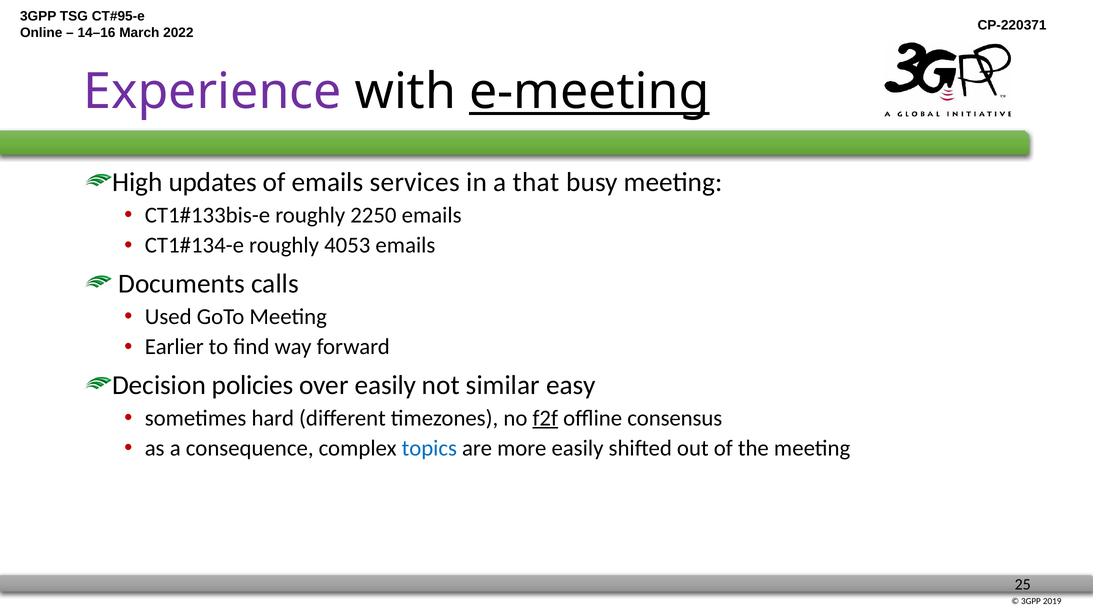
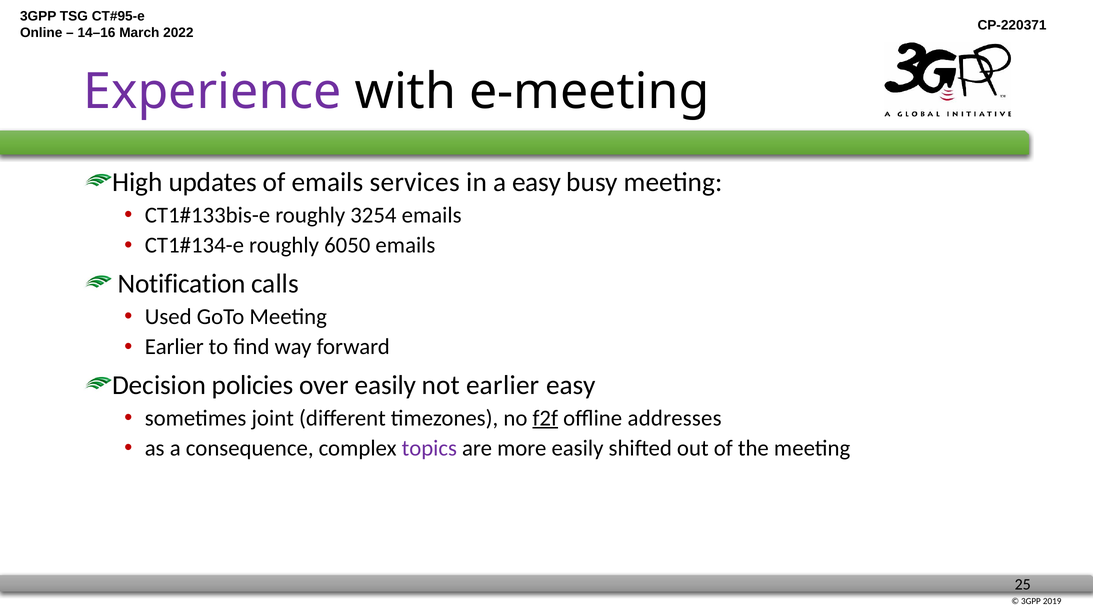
e-meeting underline: present -> none (589, 92)
a that: that -> easy (536, 182)
2250: 2250 -> 3254 (373, 215)
4053: 4053 -> 6050 (347, 245)
Documents: Documents -> Notification (182, 284)
not similar: similar -> earlier (503, 385)
hard: hard -> joint (273, 418)
consensus: consensus -> addresses (675, 418)
topics colour: blue -> purple (429, 448)
